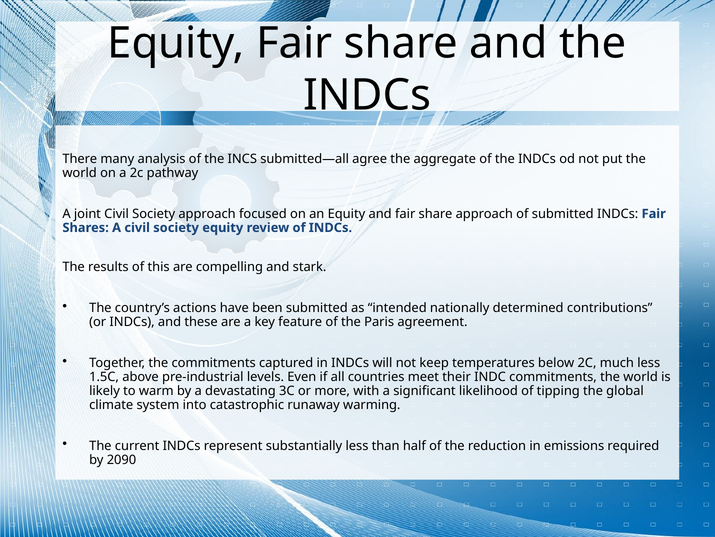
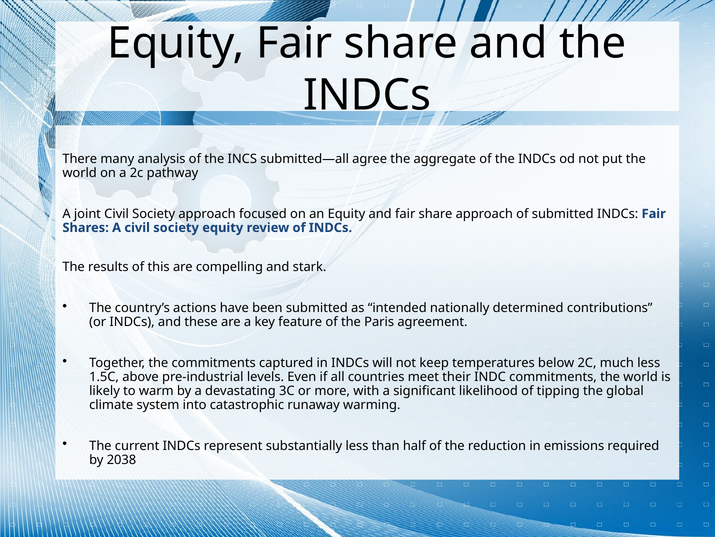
2090: 2090 -> 2038 (121, 459)
